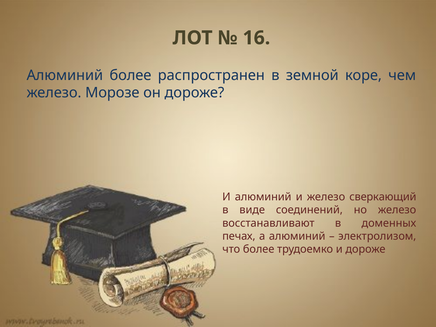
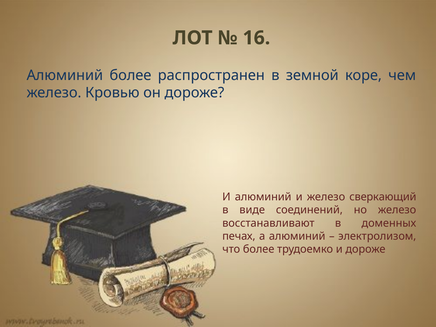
Морозе: Морозе -> Кровью (112, 93)
